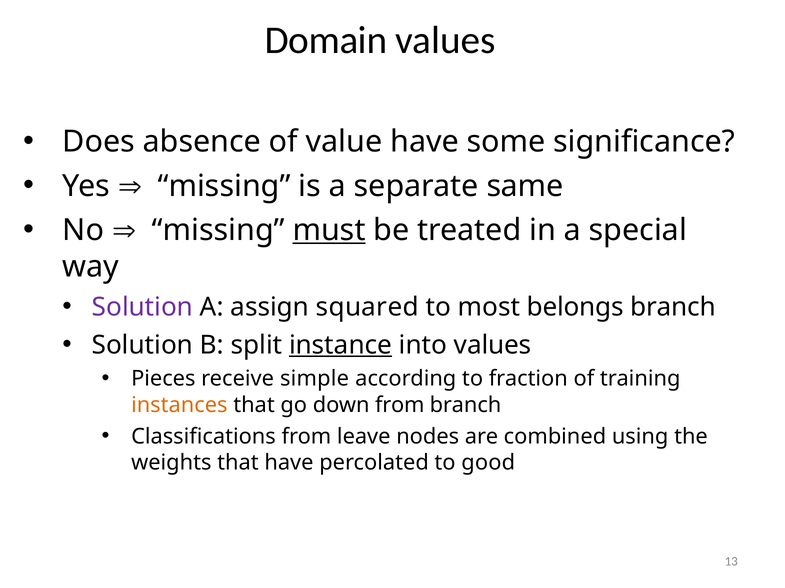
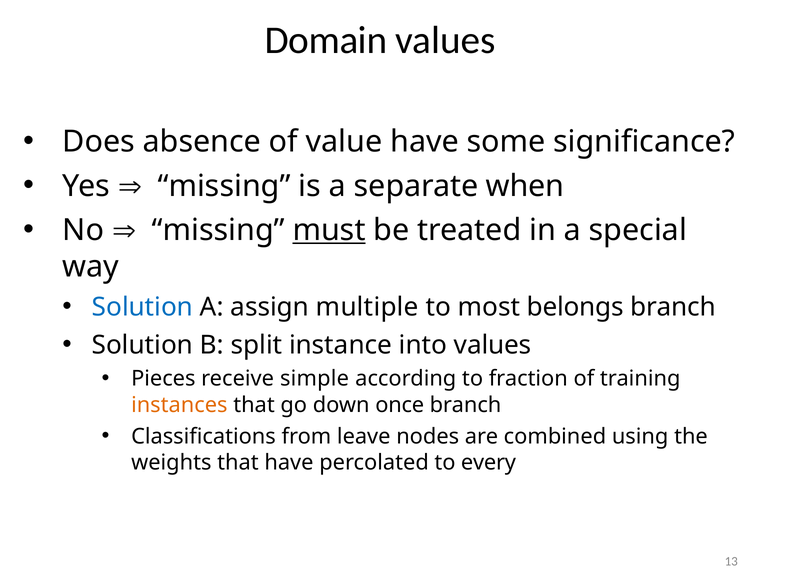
same: same -> when (525, 186)
Solution colour: purple -> blue (142, 307)
squared: squared -> multiple (367, 307)
instance underline: present -> none (341, 345)
down from: from -> once (400, 405)
good: good -> every (488, 463)
